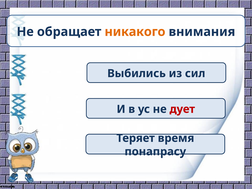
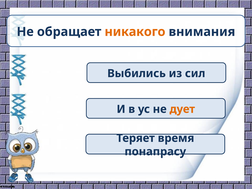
дует colour: red -> orange (182, 109)
